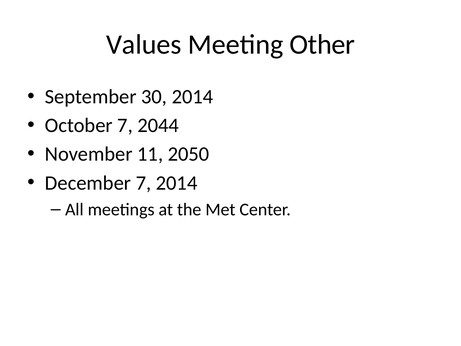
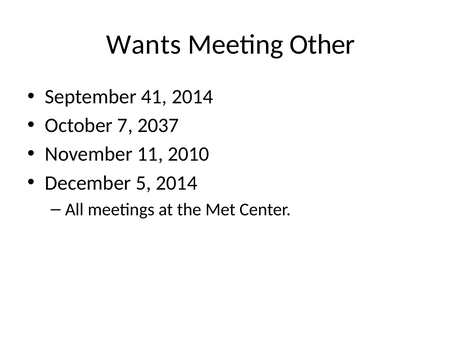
Values: Values -> Wants (144, 45)
30: 30 -> 41 (154, 97)
2044: 2044 -> 2037 (158, 125)
2050: 2050 -> 2010 (189, 154)
December 7: 7 -> 5 (143, 183)
